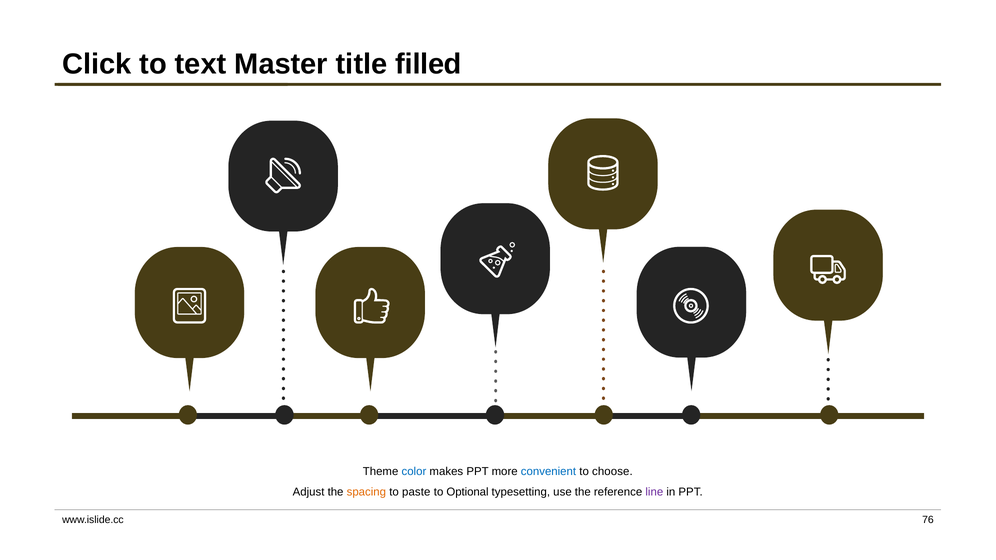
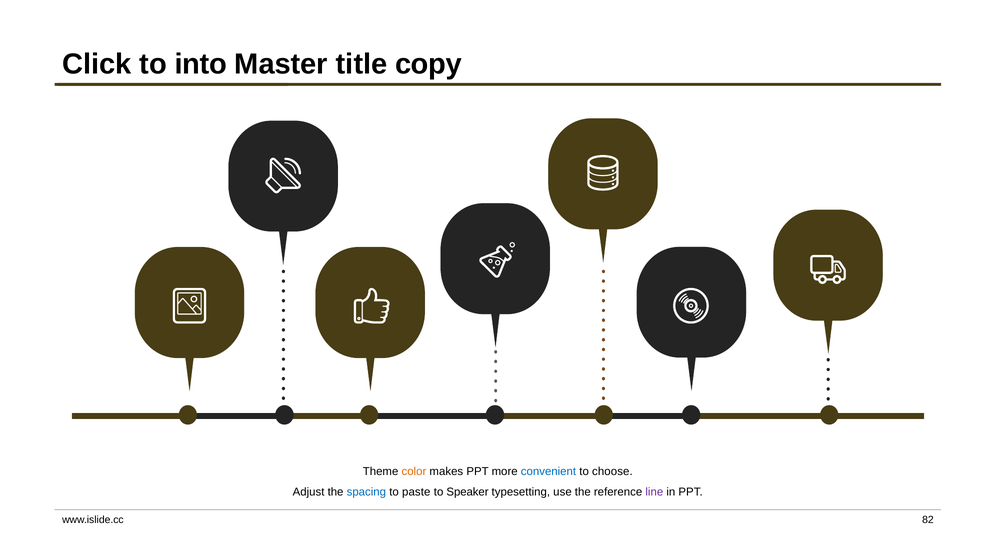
text: text -> into (201, 64)
filled: filled -> copy (429, 64)
color colour: blue -> orange (414, 472)
spacing colour: orange -> blue (366, 492)
Optional: Optional -> Speaker (468, 492)
76: 76 -> 82 (928, 520)
